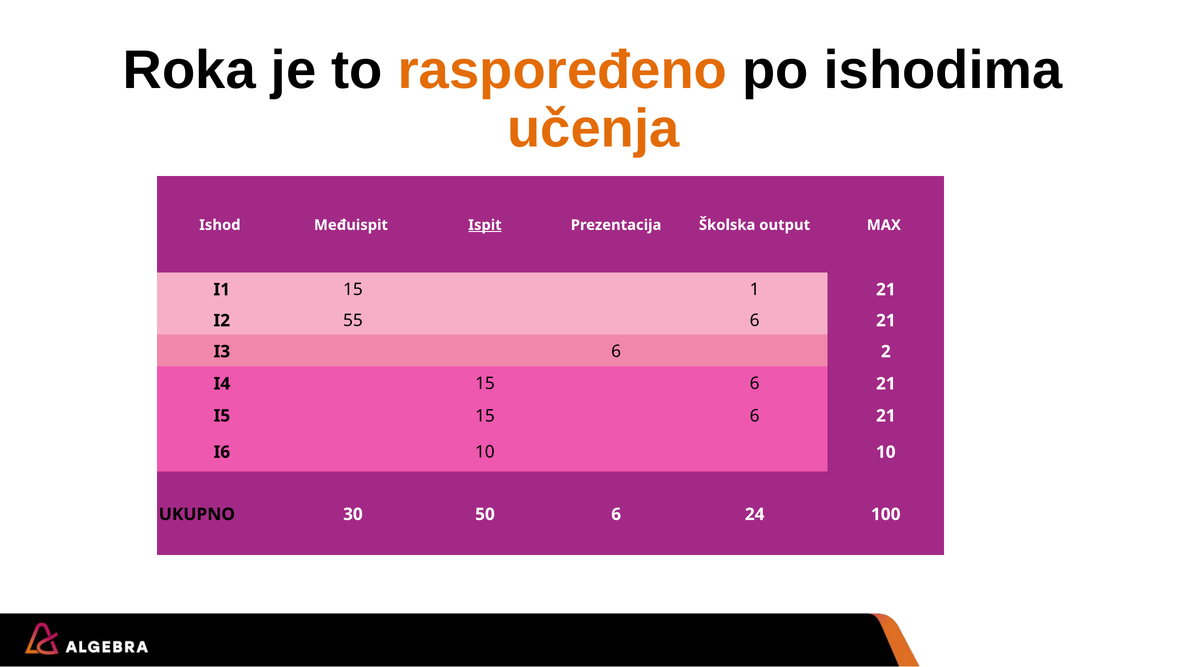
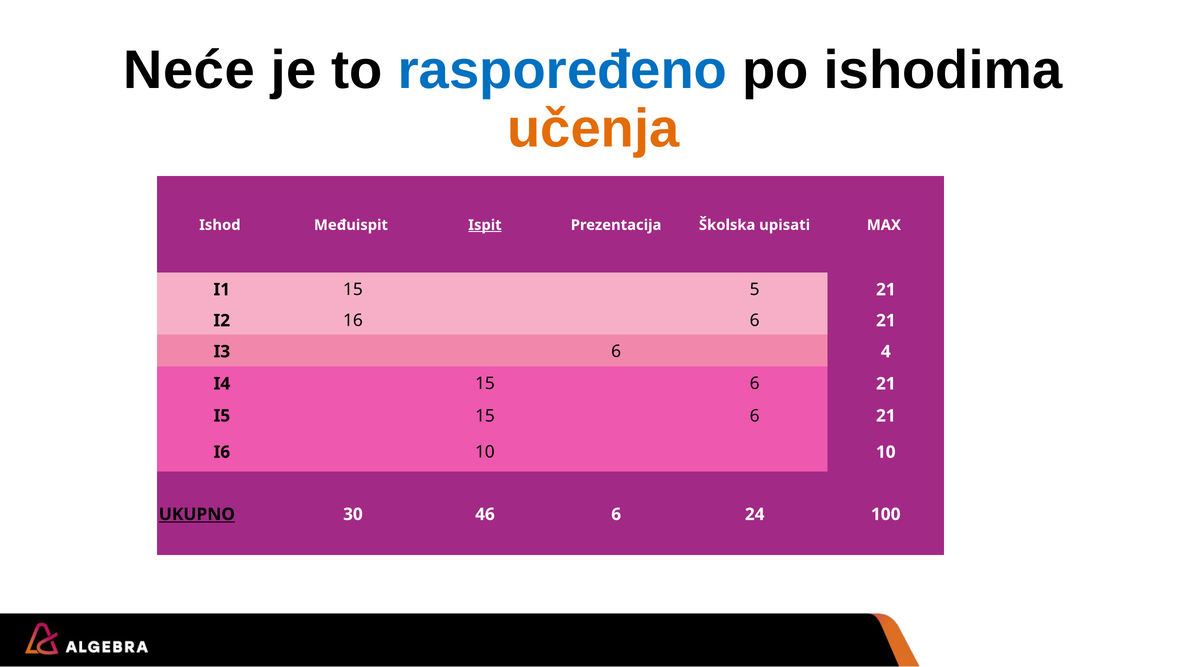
Roka: Roka -> Neće (189, 70)
raspoređeno colour: orange -> blue (562, 70)
output: output -> upisati (785, 225)
1: 1 -> 5 (755, 290)
55: 55 -> 16 (353, 321)
2: 2 -> 4 (886, 352)
UKUPNO underline: none -> present (197, 515)
50: 50 -> 46 (485, 515)
